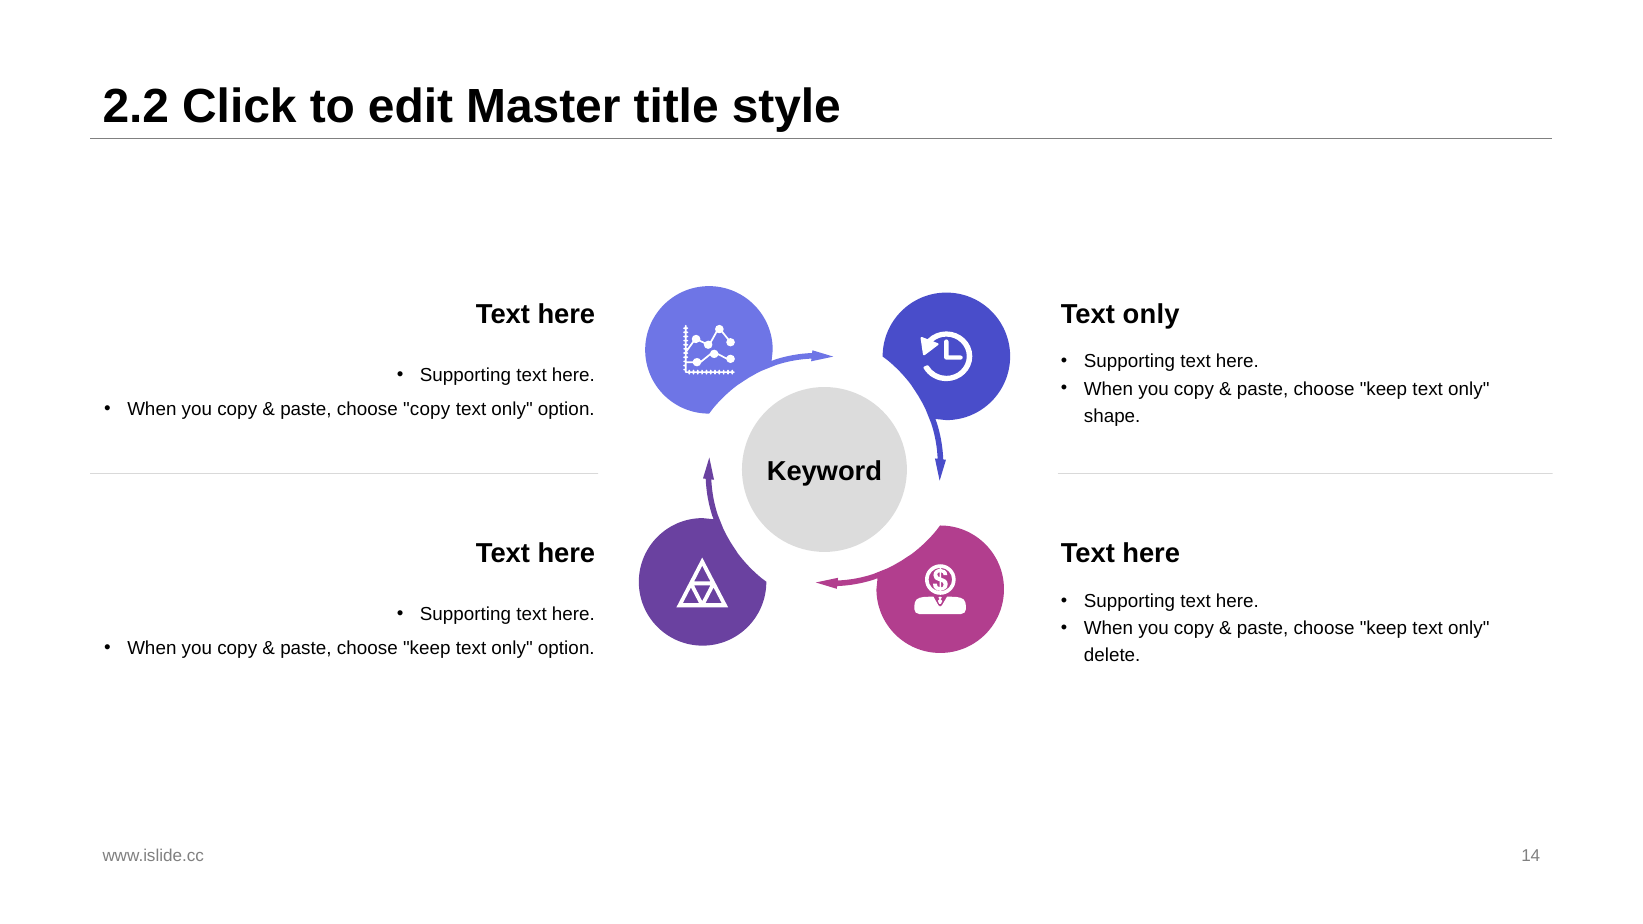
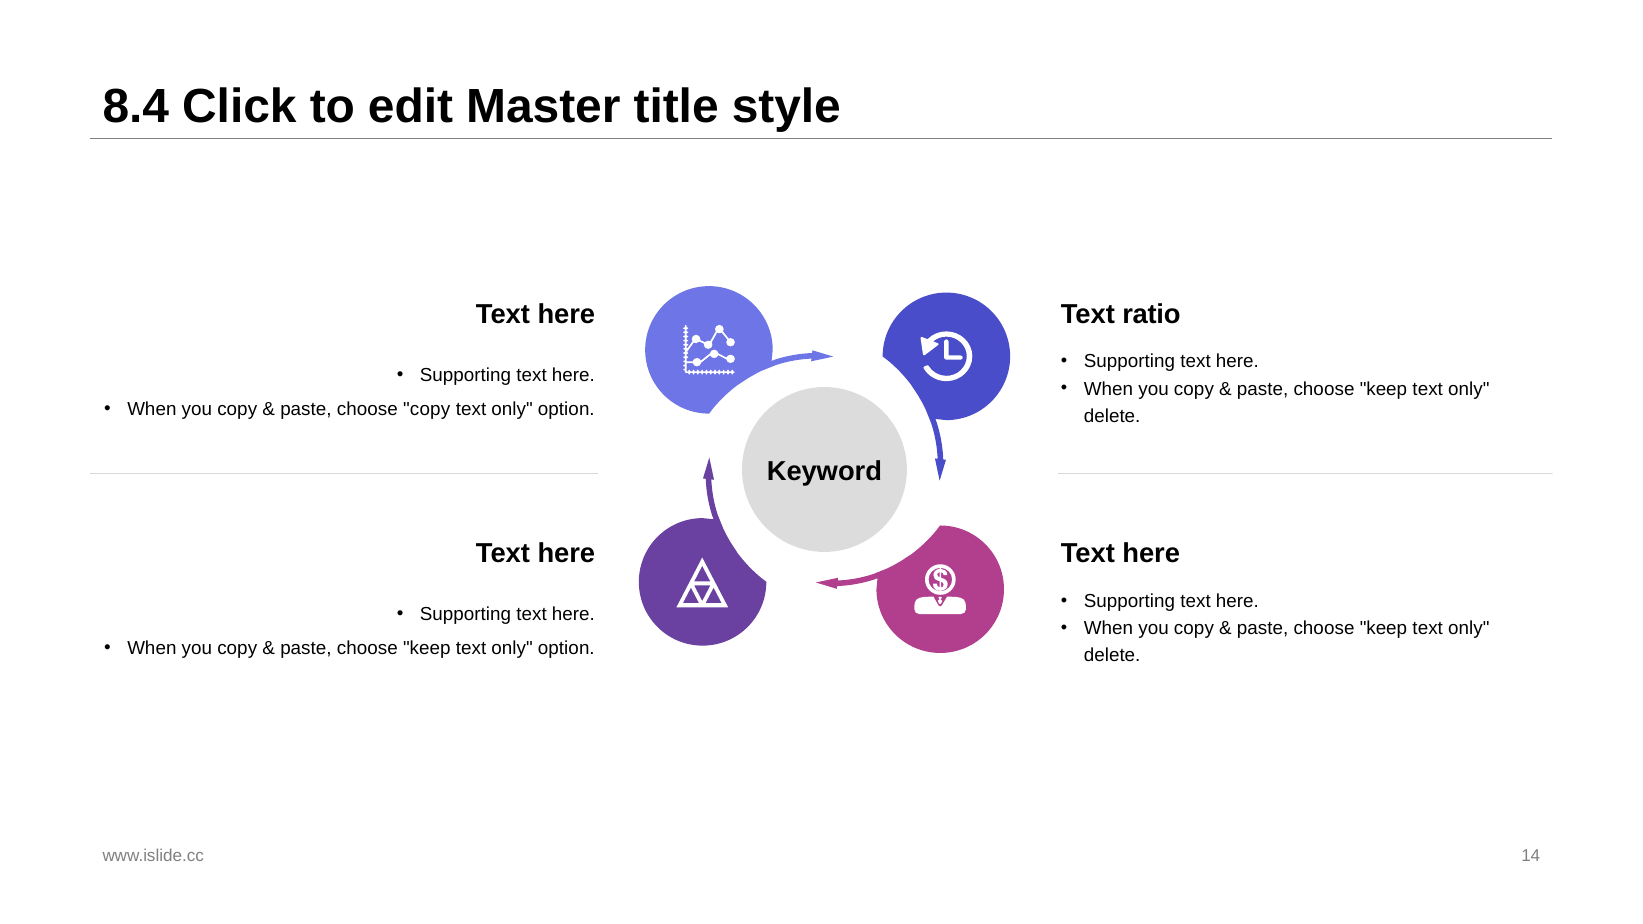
2.2: 2.2 -> 8.4 (136, 106)
only: only -> ratio (1151, 314)
shape: shape -> delete (1112, 416)
